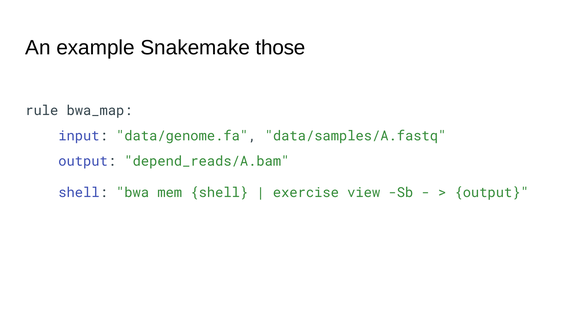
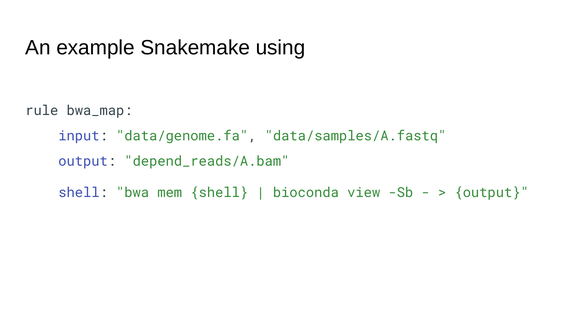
those: those -> using (280, 48)
exercise: exercise -> bioconda (306, 192)
